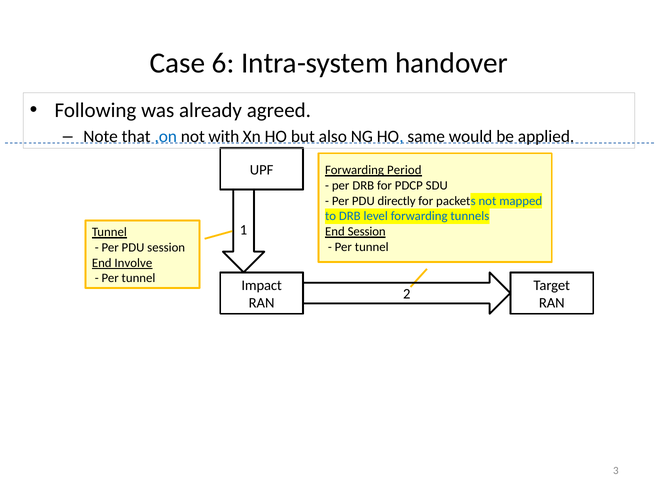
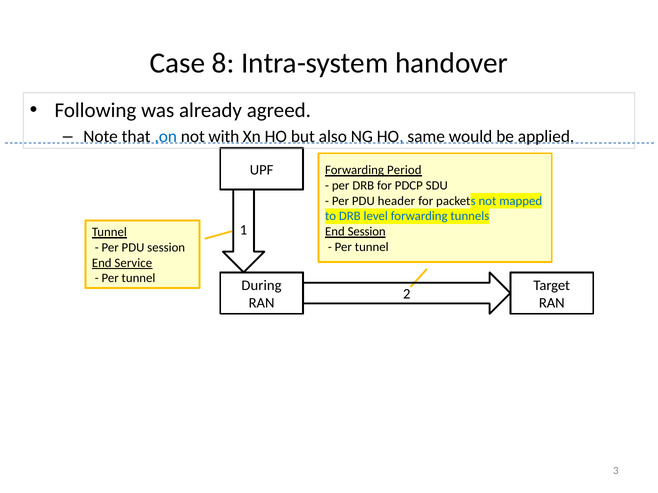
6: 6 -> 8 (223, 63)
directly: directly -> header (396, 201)
Involve: Involve -> Service (133, 263)
Impact: Impact -> During (262, 286)
